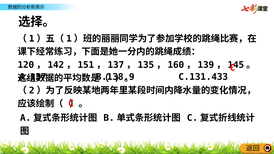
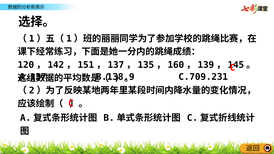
C.131.433: C.131.433 -> C.709.231 (203, 77)
